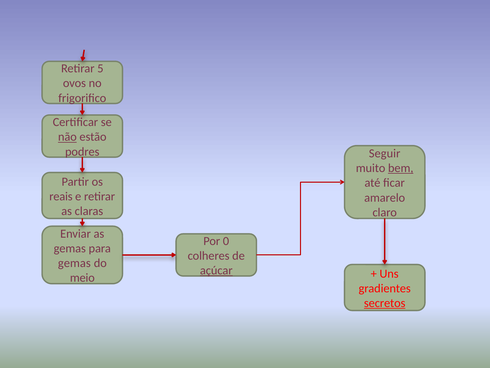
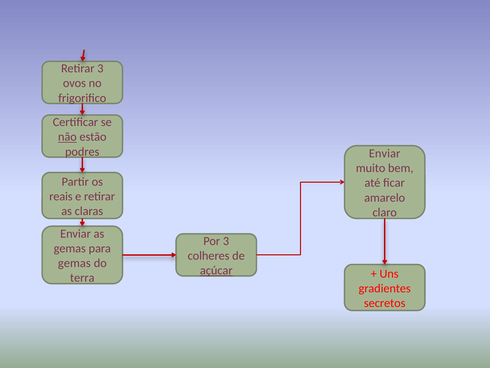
5: 5 -> 3 (100, 68)
Seguir: Seguir -> Enviar (385, 153)
bem underline: present -> none (401, 168)
Por 0: 0 -> 3 (226, 241)
meio: meio -> terra (82, 277)
secretos underline: present -> none (385, 303)
